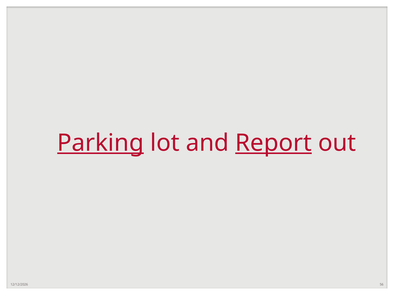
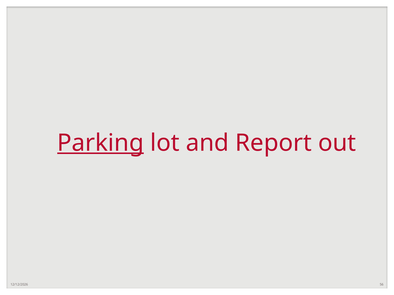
Report underline: present -> none (274, 143)
